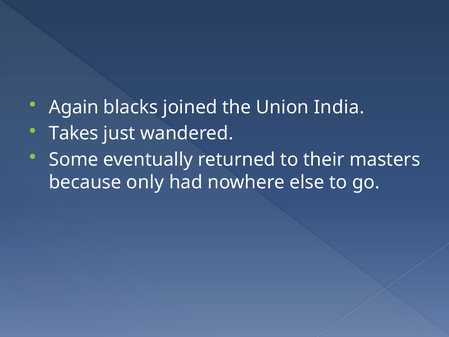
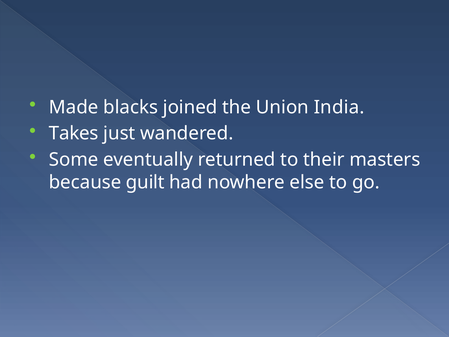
Again: Again -> Made (74, 107)
only: only -> guilt (145, 182)
